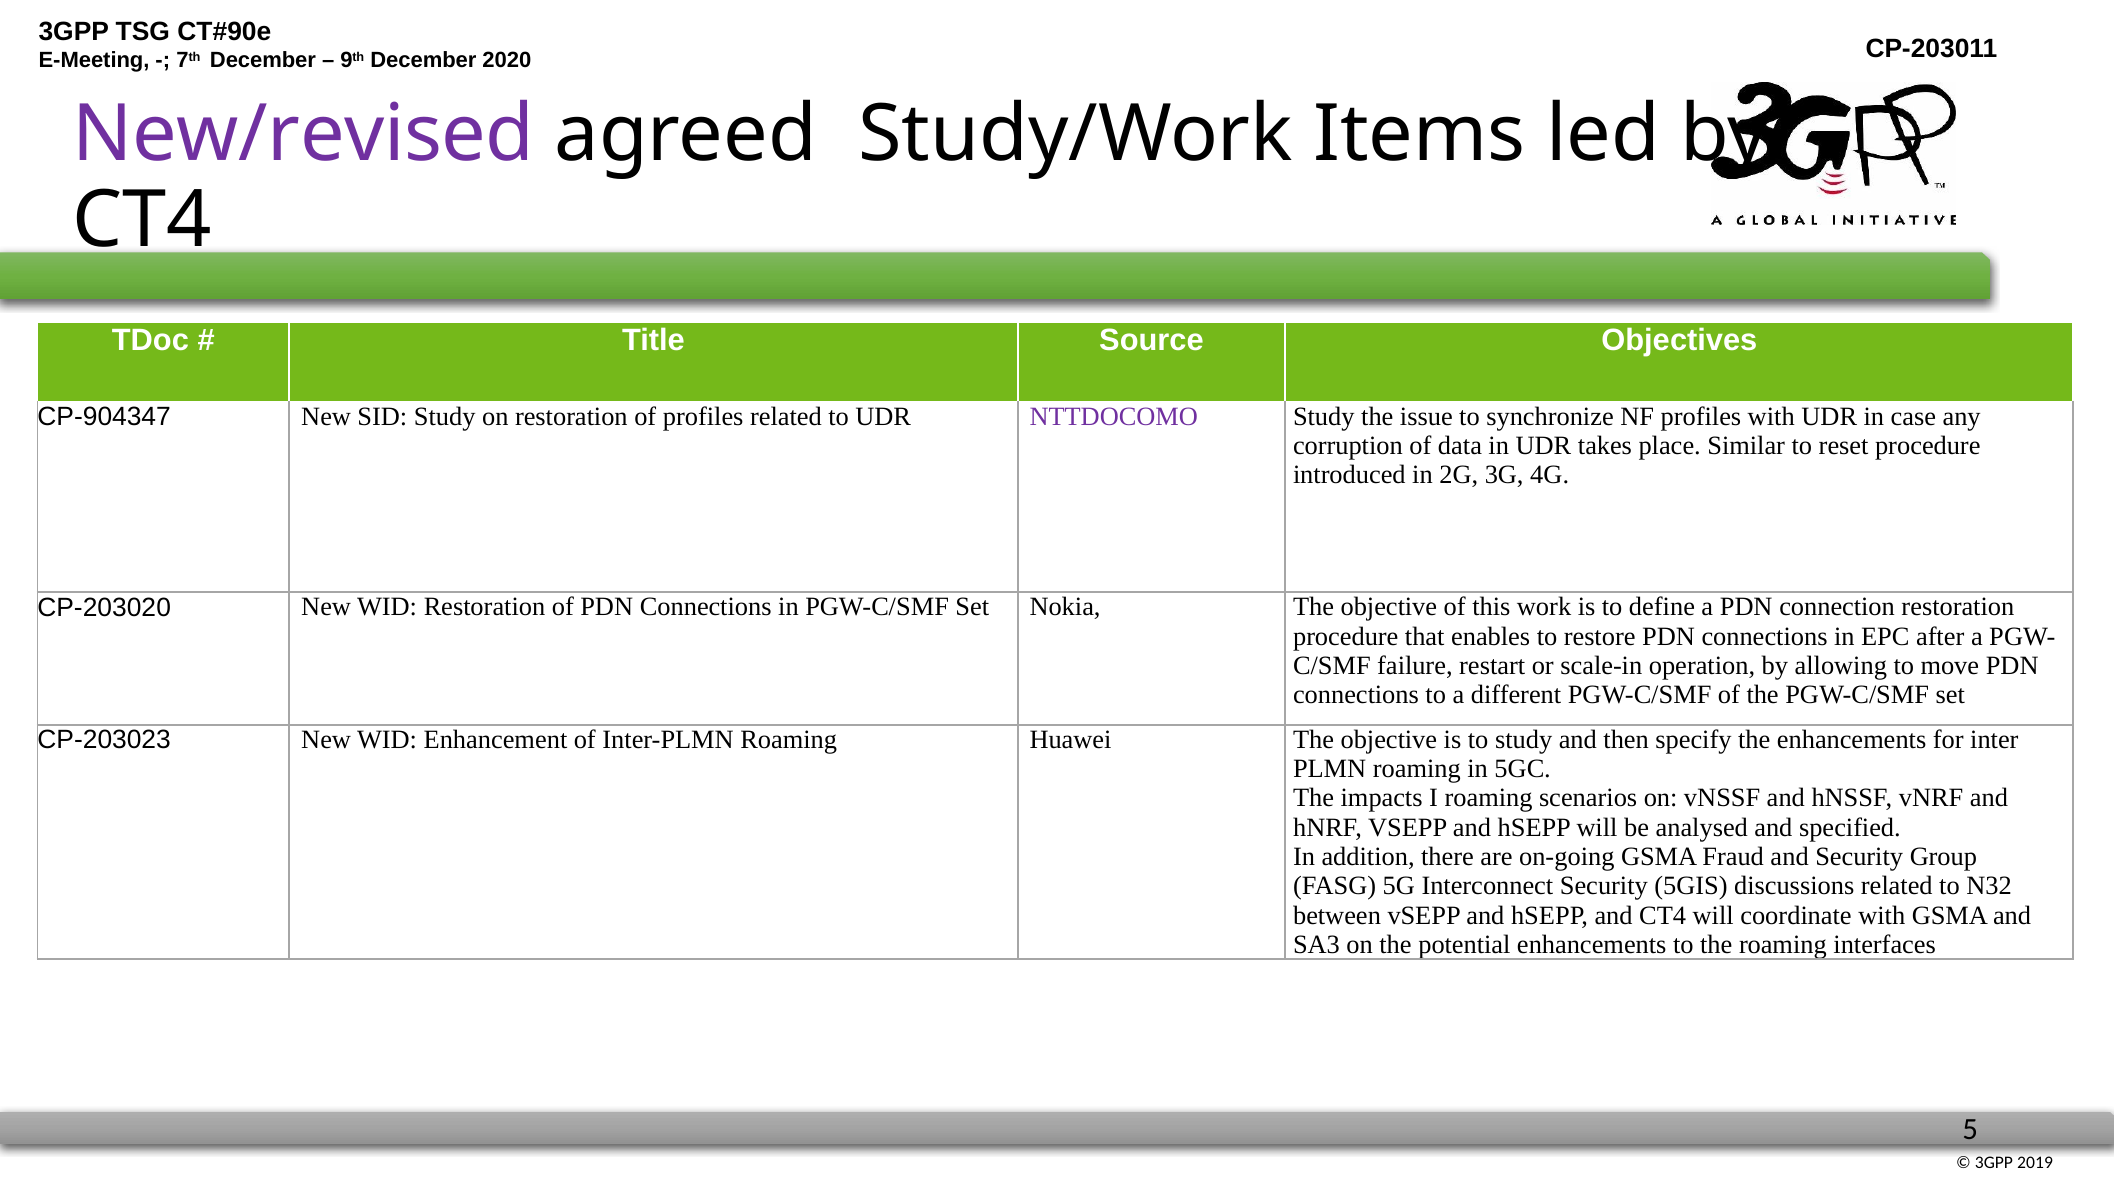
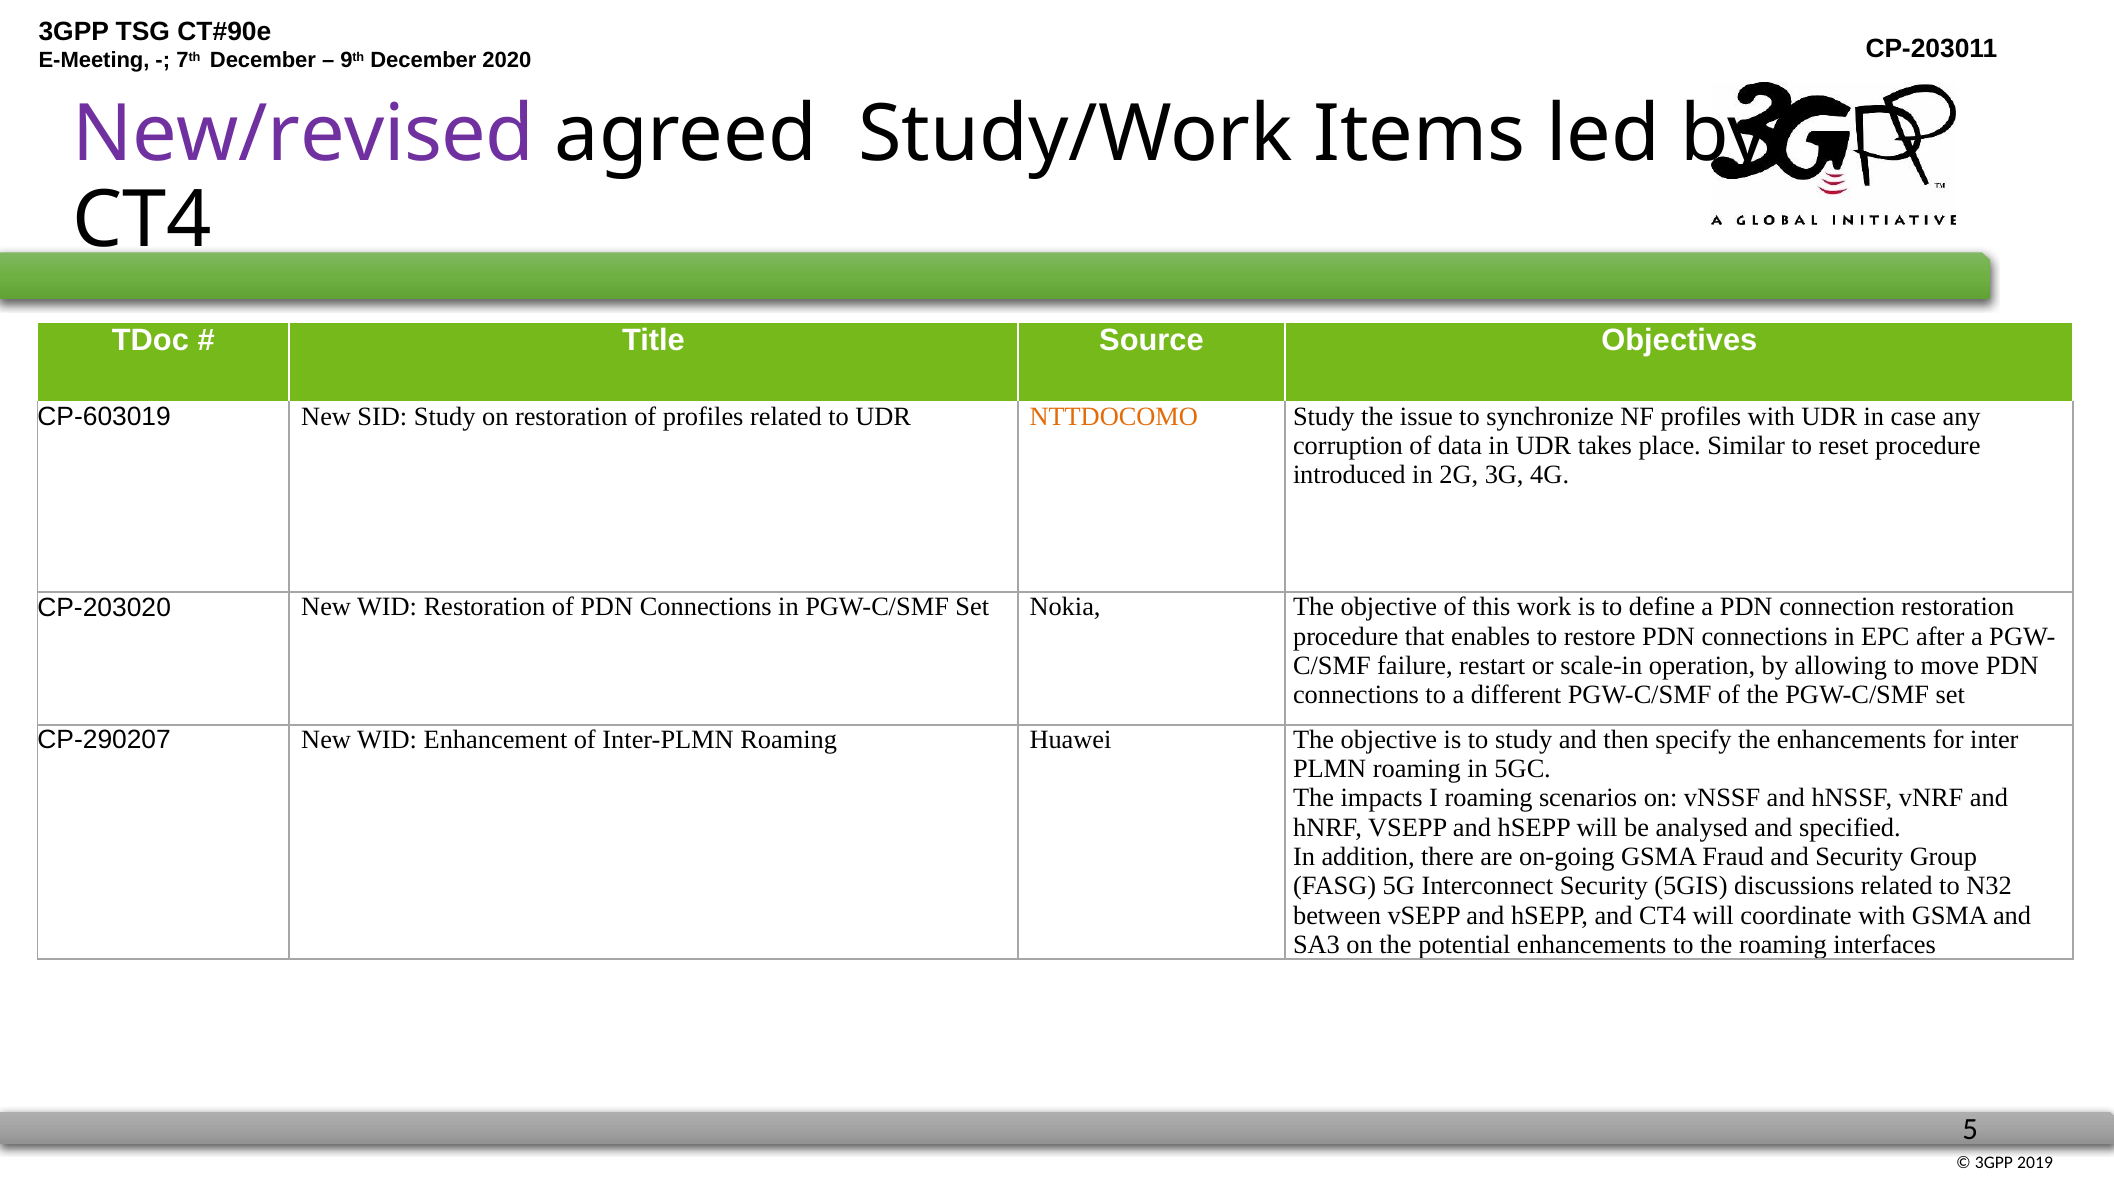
CP-904347: CP-904347 -> CP-603019 (104, 417)
NTTDOCOMO colour: purple -> orange (1114, 416)
CP-203023: CP-203023 -> CP-290207 (104, 740)
